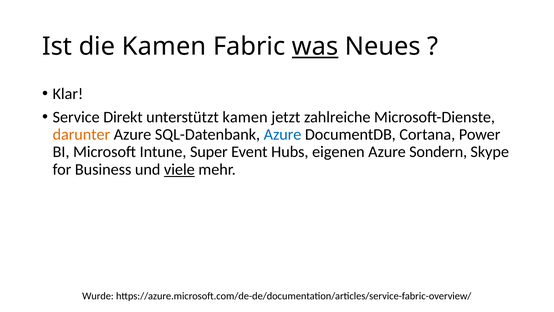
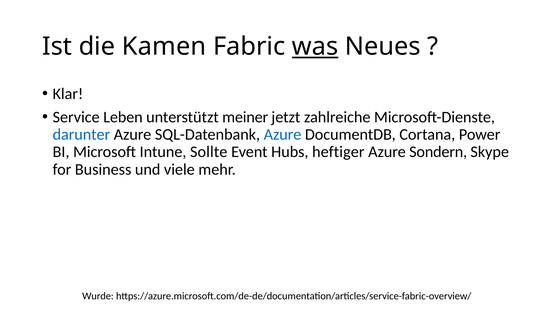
Direkt: Direkt -> Leben (123, 117)
unterstützt kamen: kamen -> meiner (245, 117)
darunter colour: orange -> blue (81, 134)
Super: Super -> Sollte (209, 152)
eigenen: eigenen -> heftiger (338, 152)
viele underline: present -> none (179, 169)
